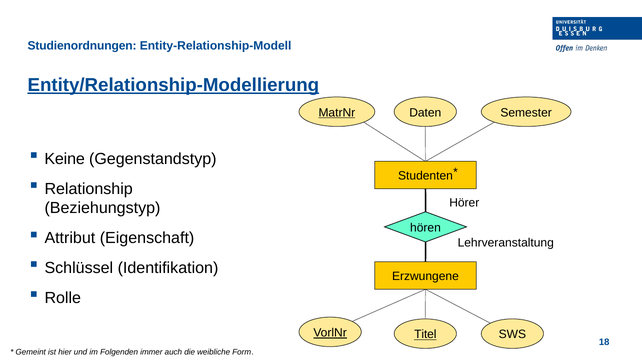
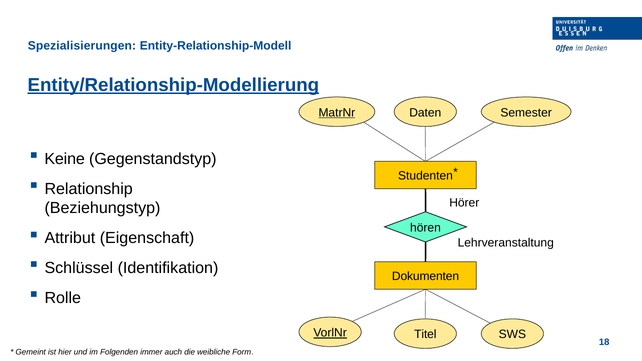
Studienordnungen: Studienordnungen -> Spezialisierungen (82, 46)
Erzwungene: Erzwungene -> Dokumenten (426, 277)
Titel underline: present -> none (425, 335)
